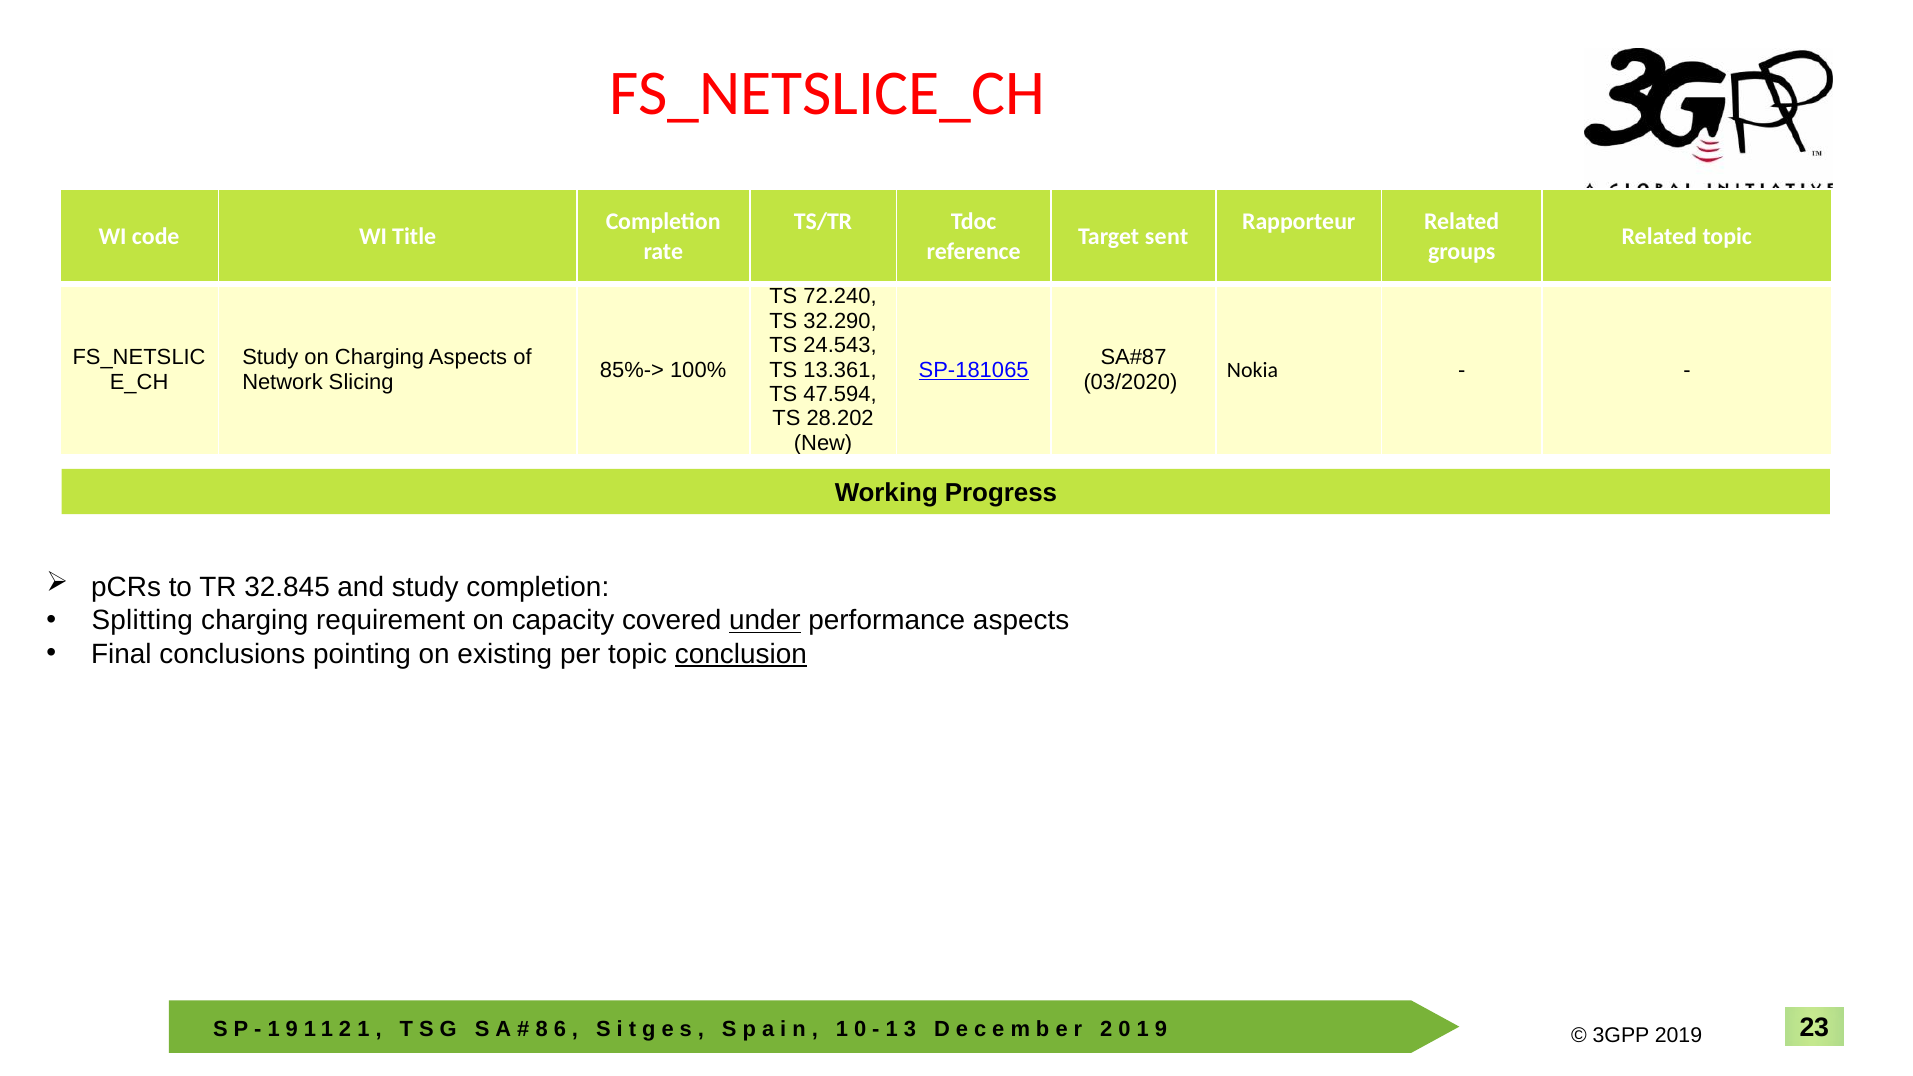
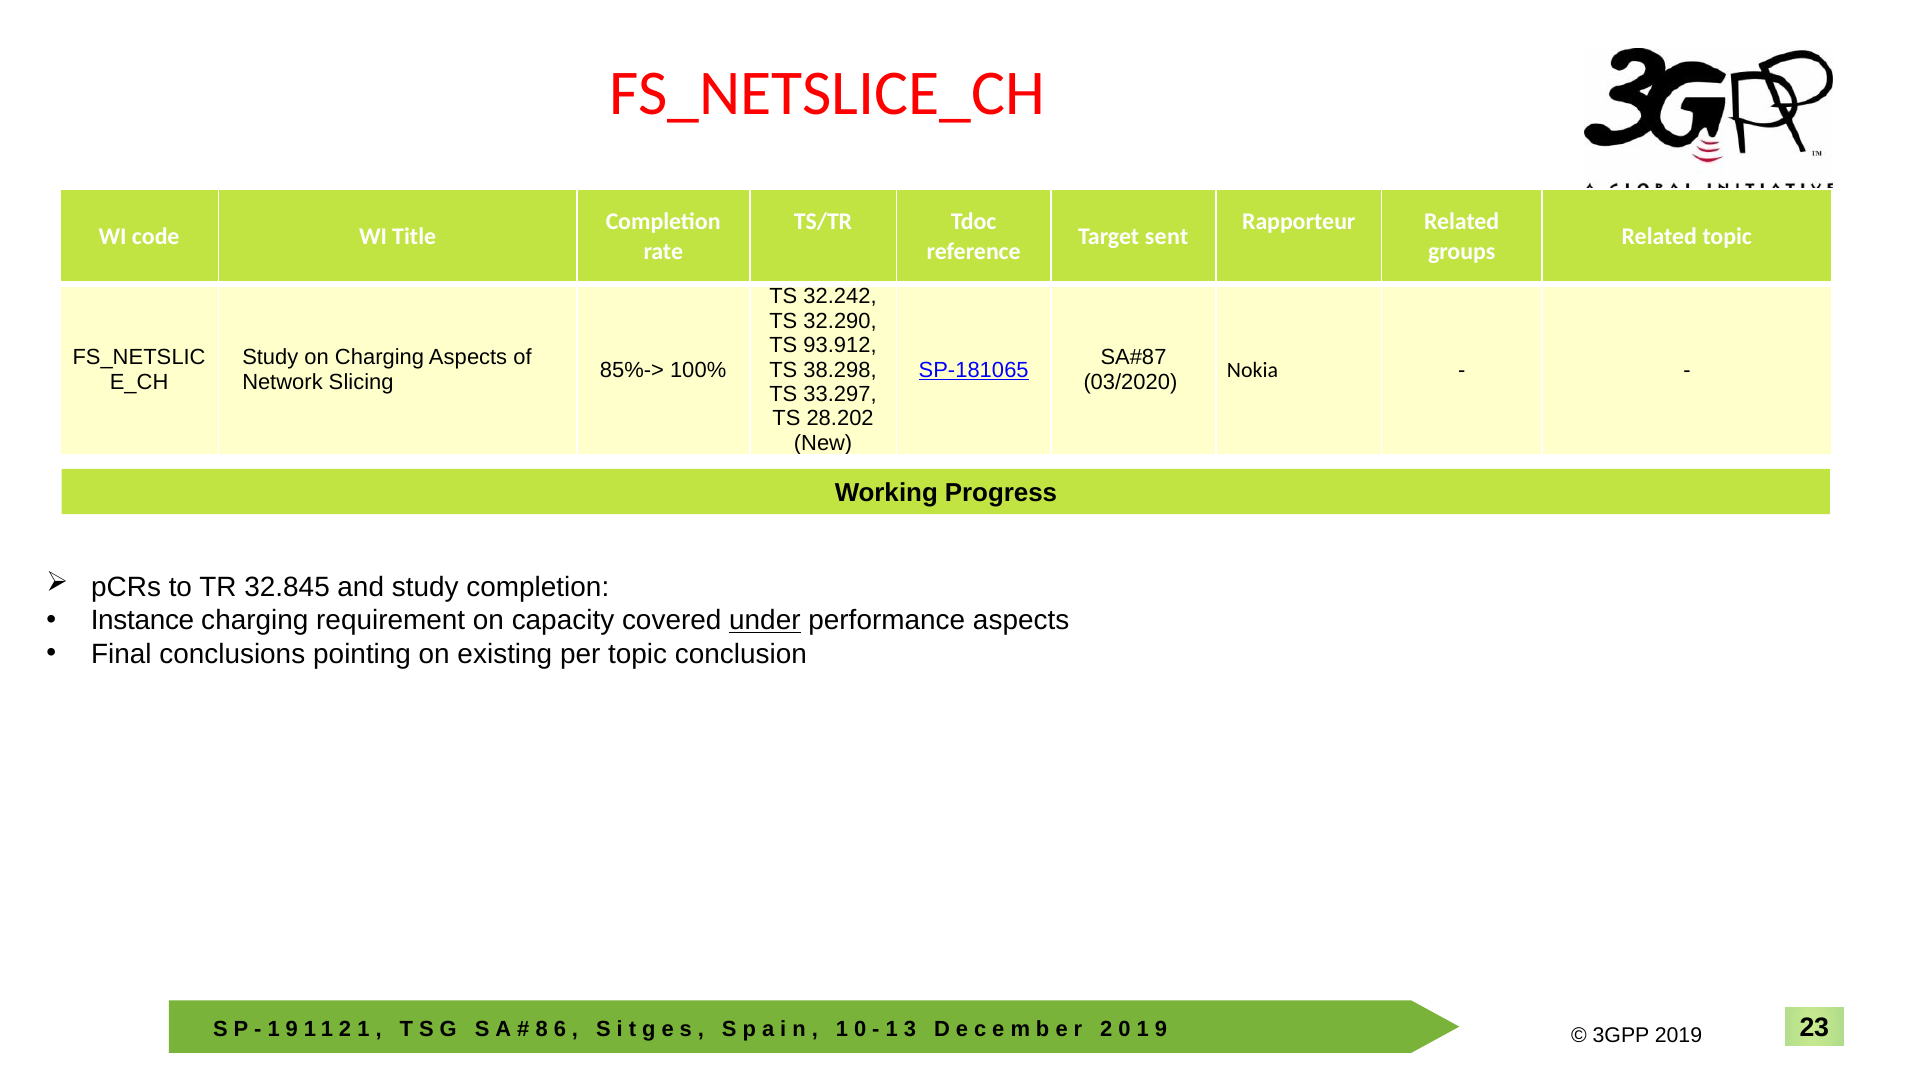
72.240: 72.240 -> 32.242 (840, 297)
24.543: 24.543 -> 93.912 (840, 345)
13.361: 13.361 -> 38.298 (840, 370)
47.594: 47.594 -> 33.297 (840, 394)
Splitting: Splitting -> Instance (143, 621)
conclusion underline: present -> none (741, 654)
